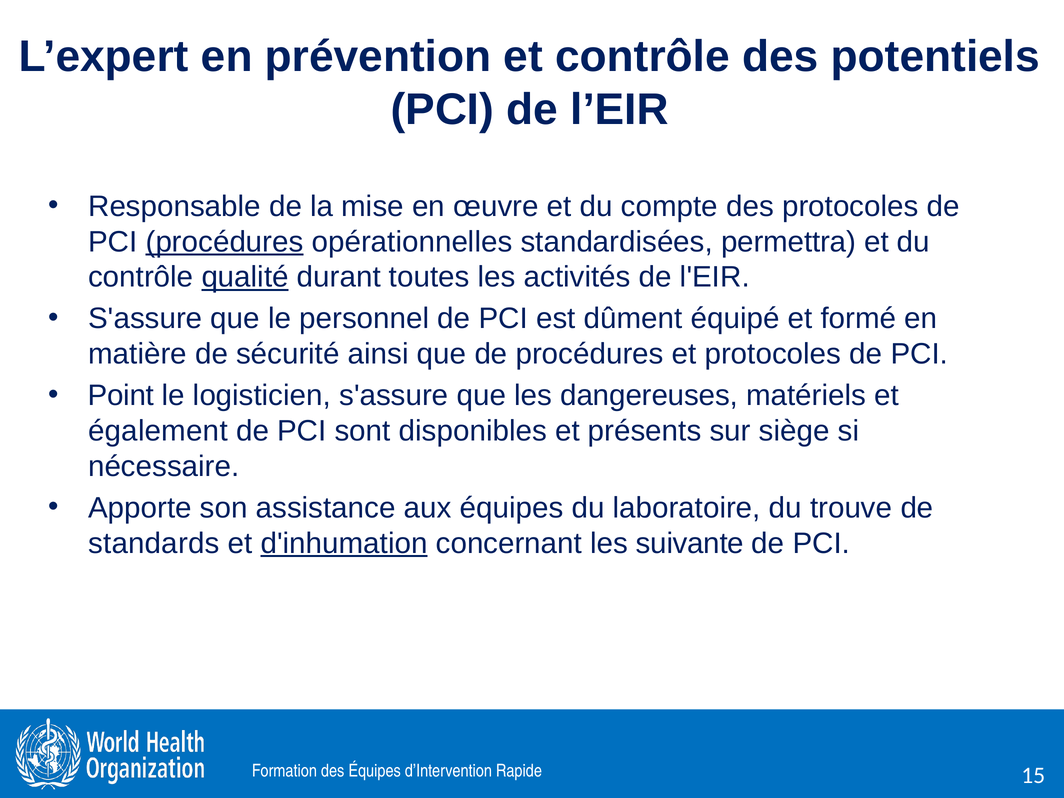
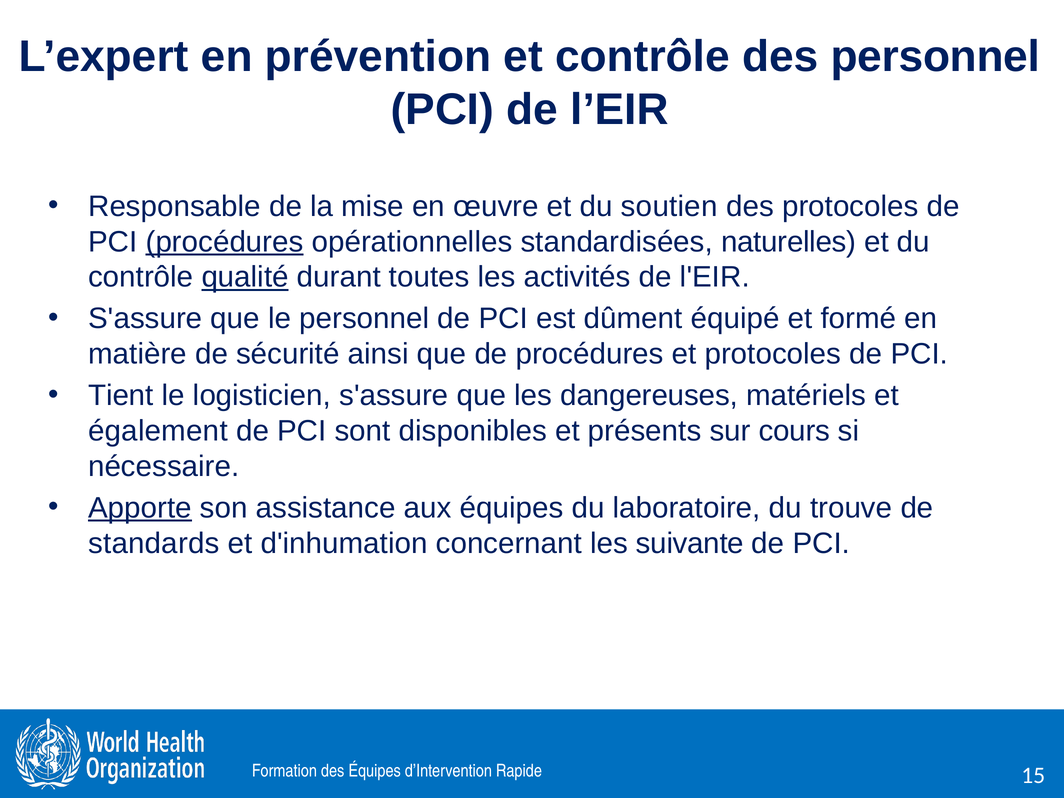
des potentiels: potentiels -> personnel (935, 57)
compte: compte -> soutien (669, 206)
permettra: permettra -> naturelles (789, 242)
Point: Point -> Tient (121, 395)
siège: siège -> cours (794, 431)
Apporte underline: none -> present (140, 508)
d'inhumation underline: present -> none (344, 543)
